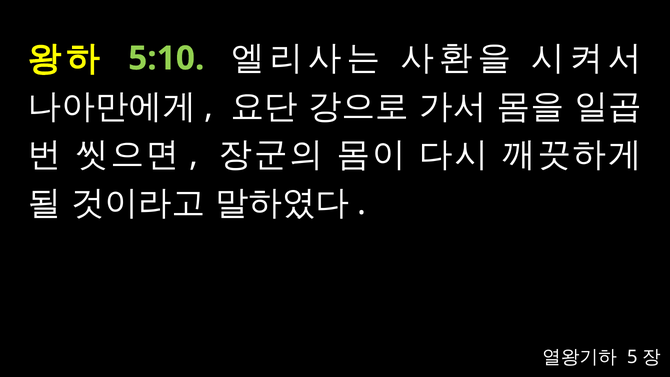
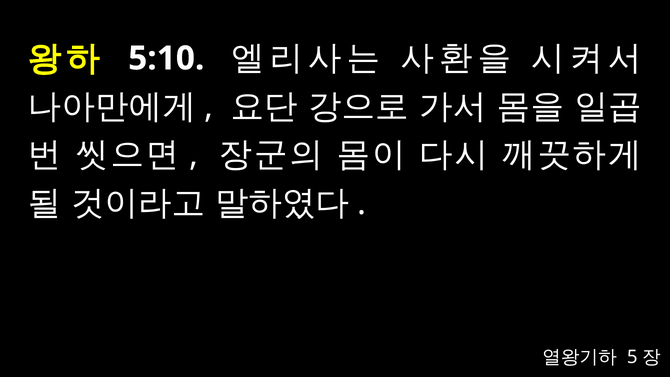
5:10 colour: light green -> white (166, 58)
